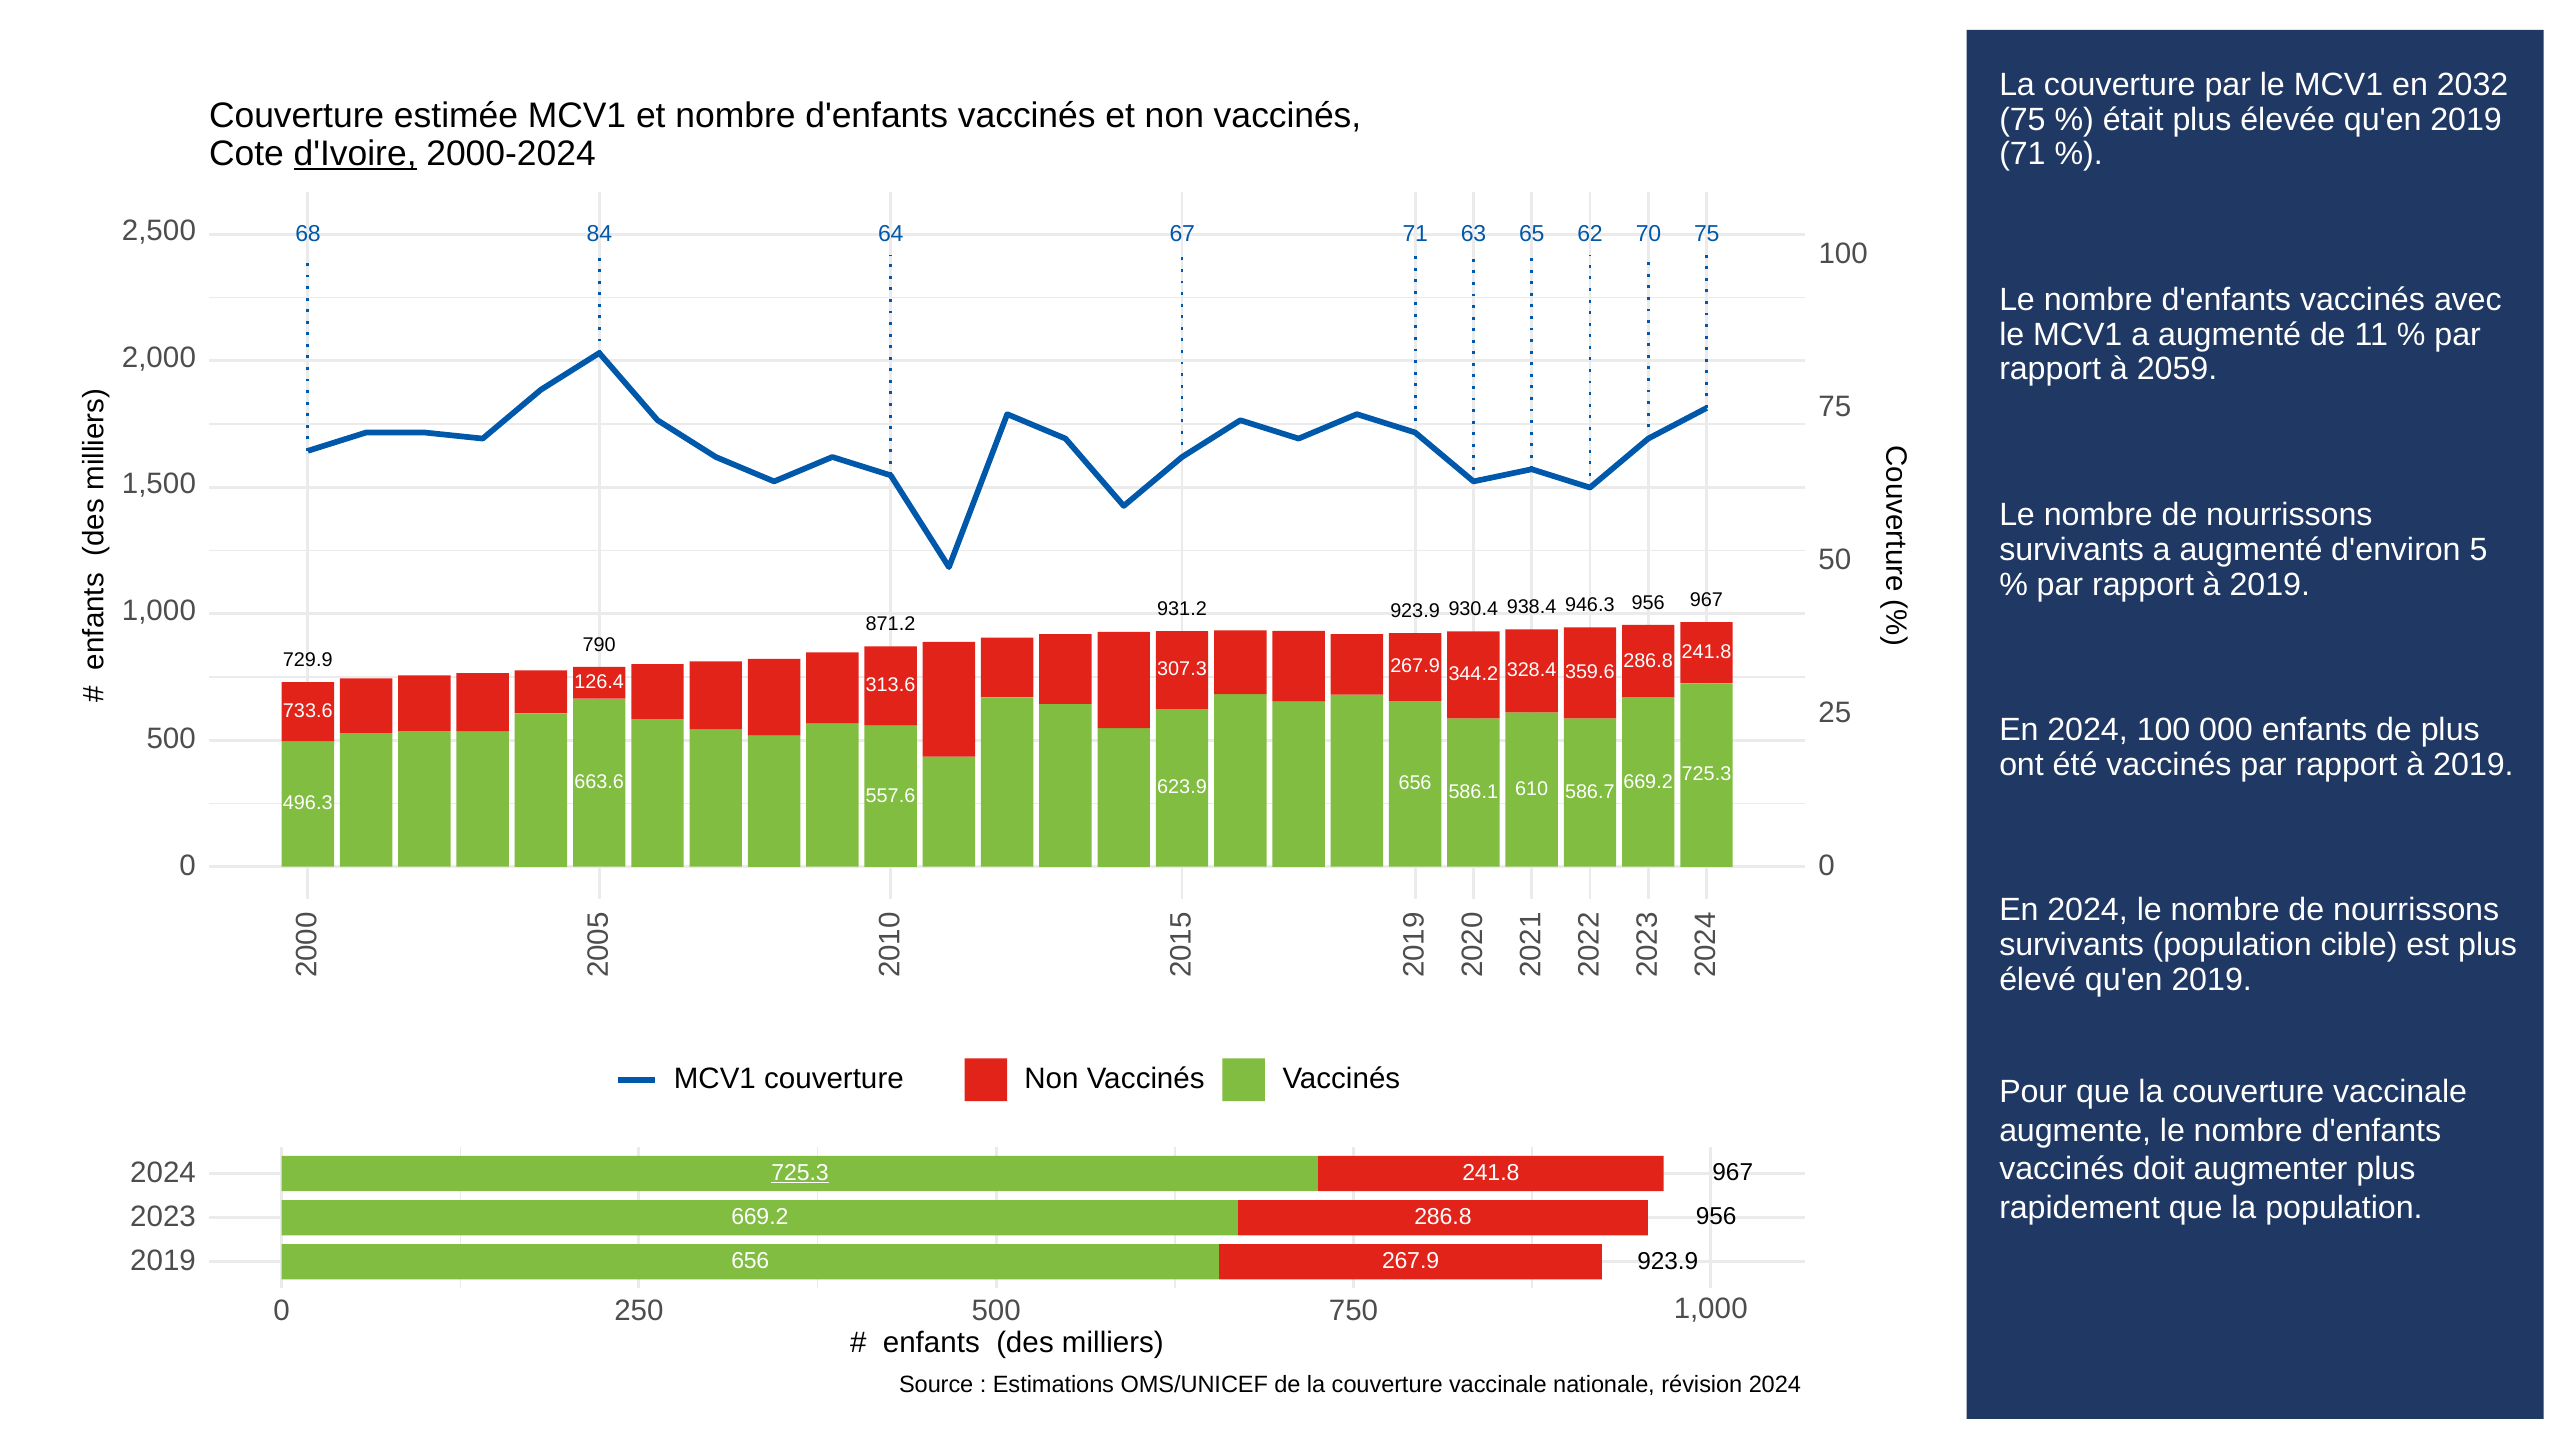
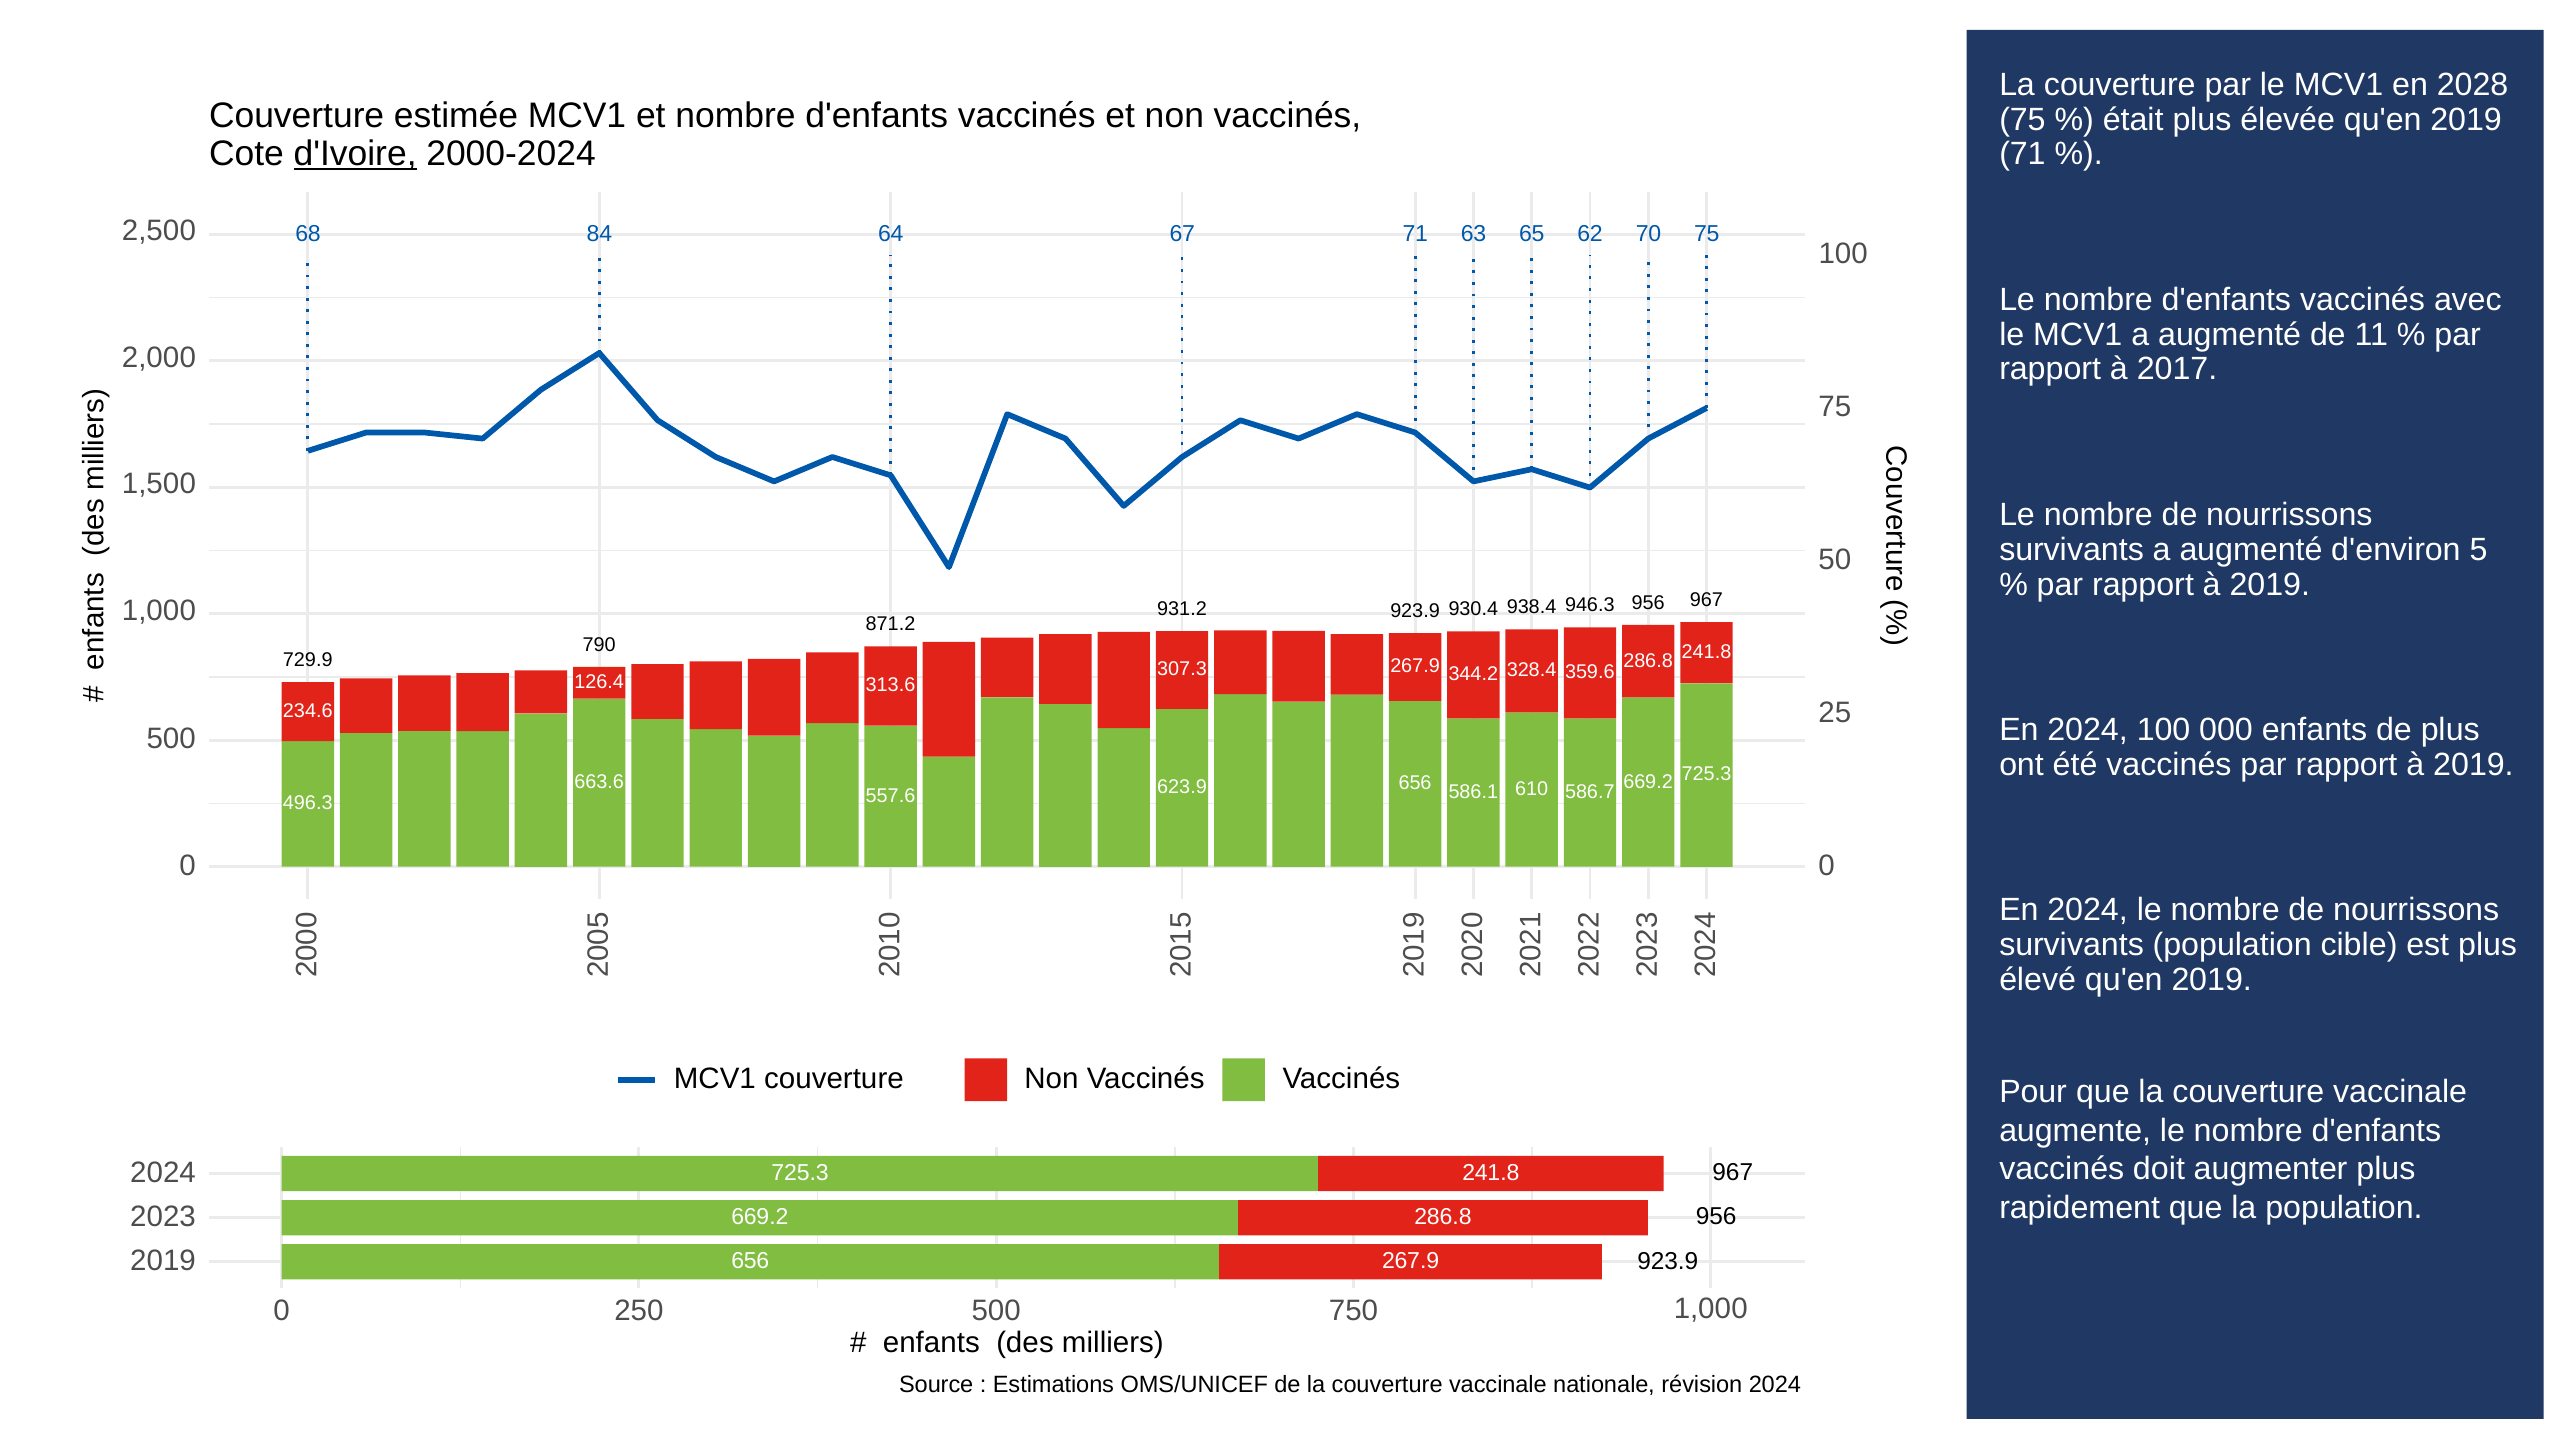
2032: 2032 -> 2028 (2473, 85)
2059: 2059 -> 2017 (2177, 369)
733.6: 733.6 -> 234.6 (308, 711)
725.3 underline: present -> none (800, 1173)
